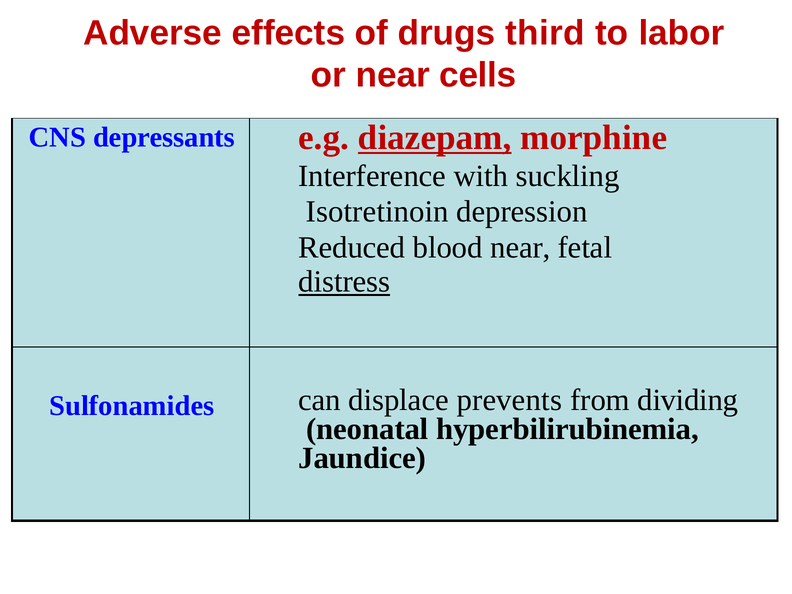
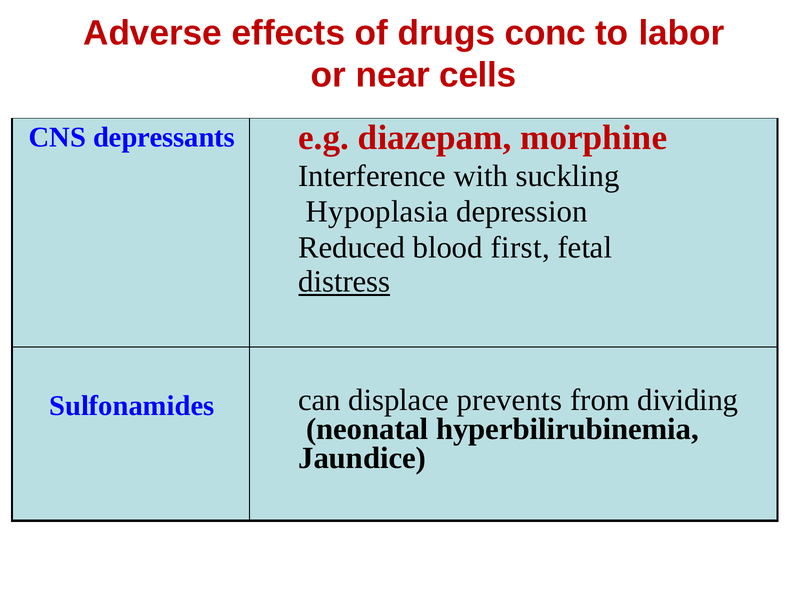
third: third -> conc (545, 33)
diazepam underline: present -> none (435, 138)
Isotretinoin: Isotretinoin -> Hypoplasia (377, 212)
blood near: near -> first (520, 248)
